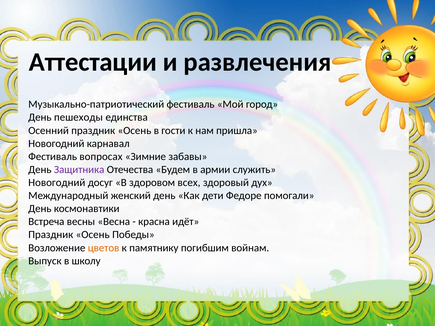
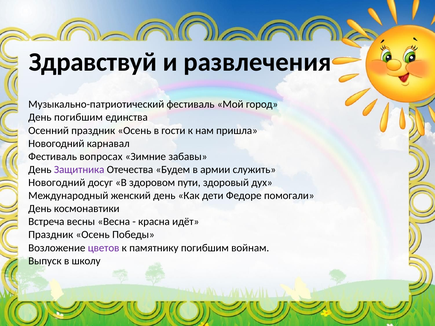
Аттестации: Аттестации -> Здравствуй (93, 62)
День пешеходы: пешеходы -> погибшим (78, 117)
всех: всех -> пути (189, 183)
цветов colour: orange -> purple (104, 248)
